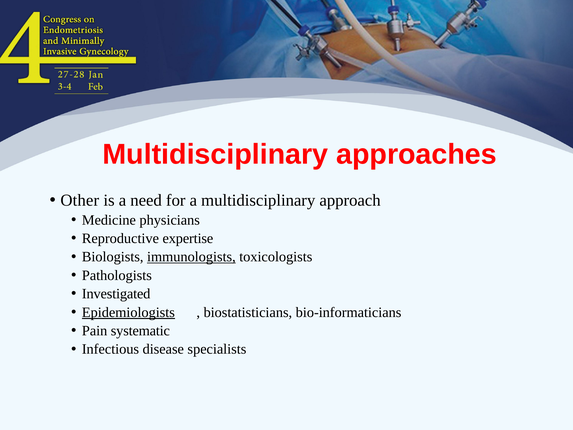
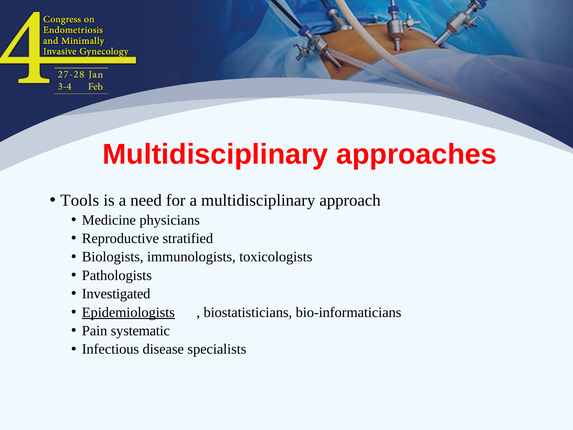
Other: Other -> Tools (80, 200)
expertise: expertise -> stratified (188, 238)
immunologists underline: present -> none (191, 257)
